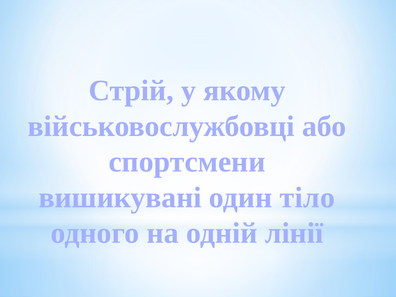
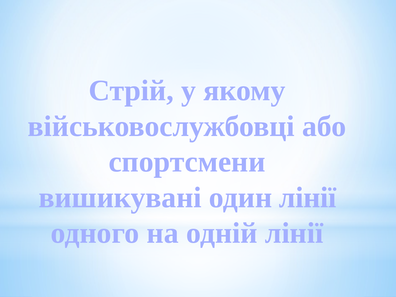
один тіло: тіло -> лінії (308, 198)
